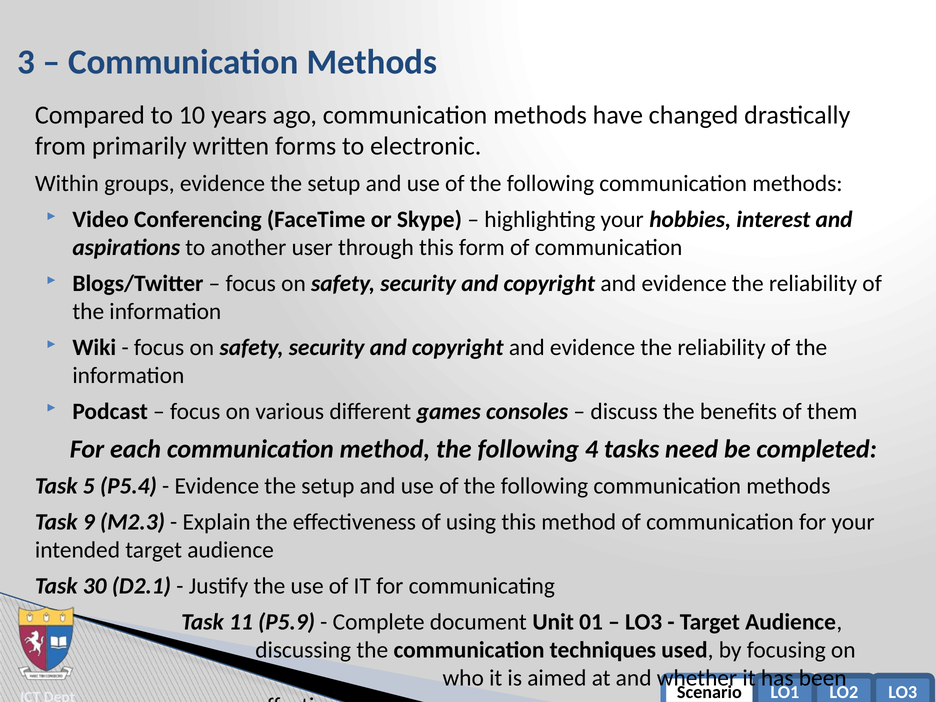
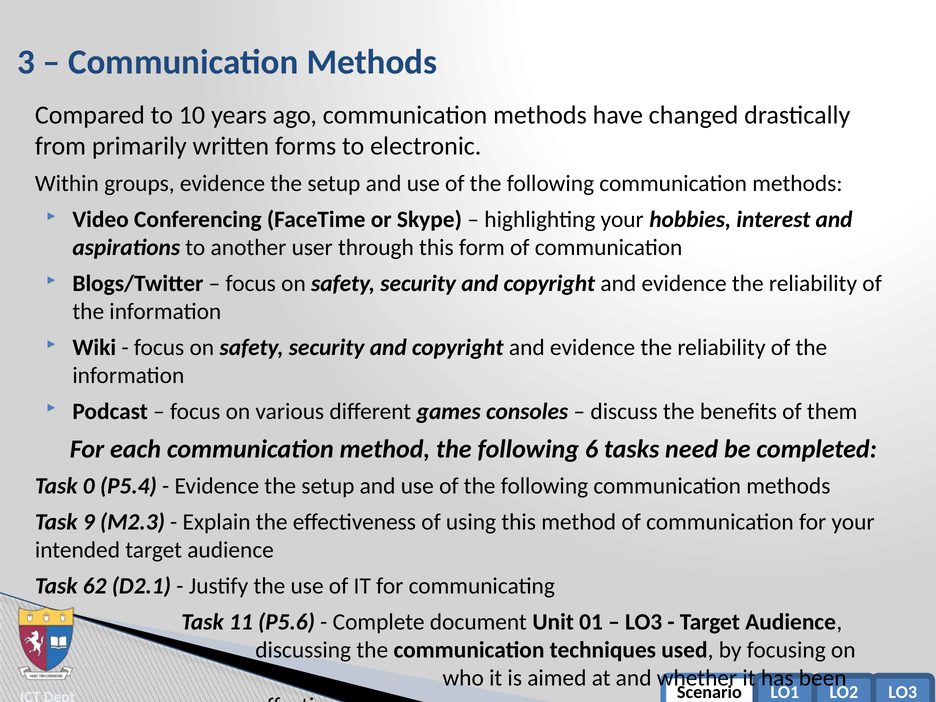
4: 4 -> 6 (592, 449)
5: 5 -> 0 (89, 486)
30: 30 -> 62 (95, 586)
P5.9: P5.9 -> P5.6 (286, 622)
